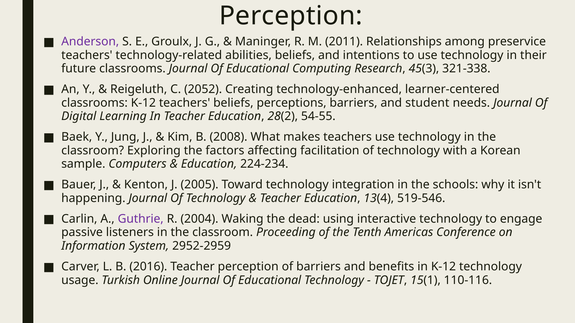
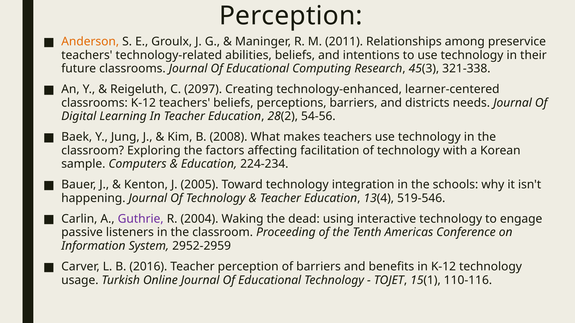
Anderson colour: purple -> orange (90, 42)
2052: 2052 -> 2097 (203, 89)
student: student -> districts (427, 103)
54-55: 54-55 -> 54-56 (318, 116)
